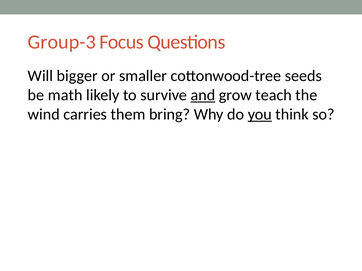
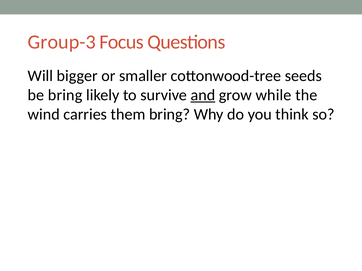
be math: math -> bring (65, 95)
teach: teach -> while (274, 95)
you underline: present -> none (260, 115)
